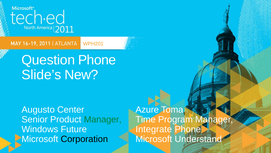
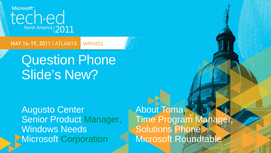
Azure: Azure -> About (147, 109)
Future: Future -> Needs (74, 129)
Integrate: Integrate -> Solutions (154, 129)
Corporation colour: black -> green (84, 139)
Understand: Understand -> Roundtable (198, 139)
